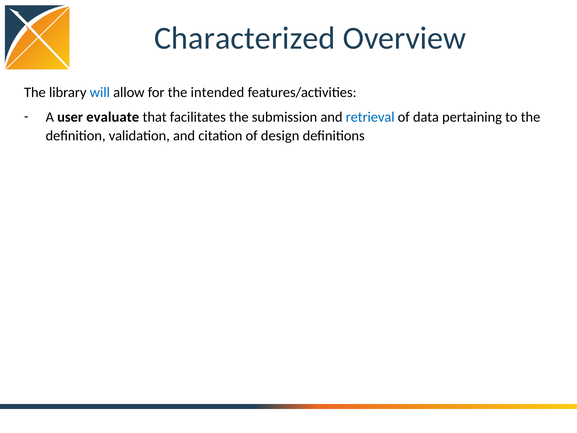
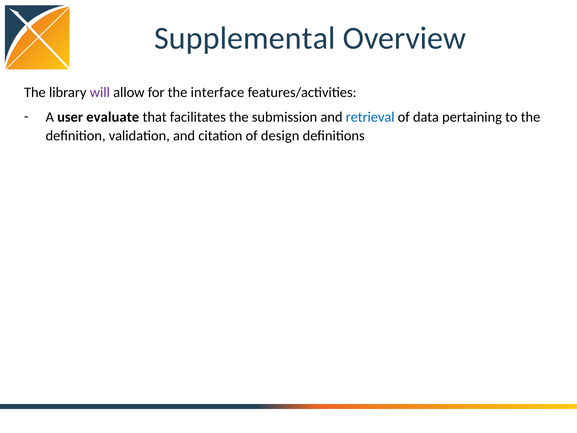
Characterized: Characterized -> Supplemental (245, 38)
will colour: blue -> purple (100, 92)
intended: intended -> interface (217, 92)
